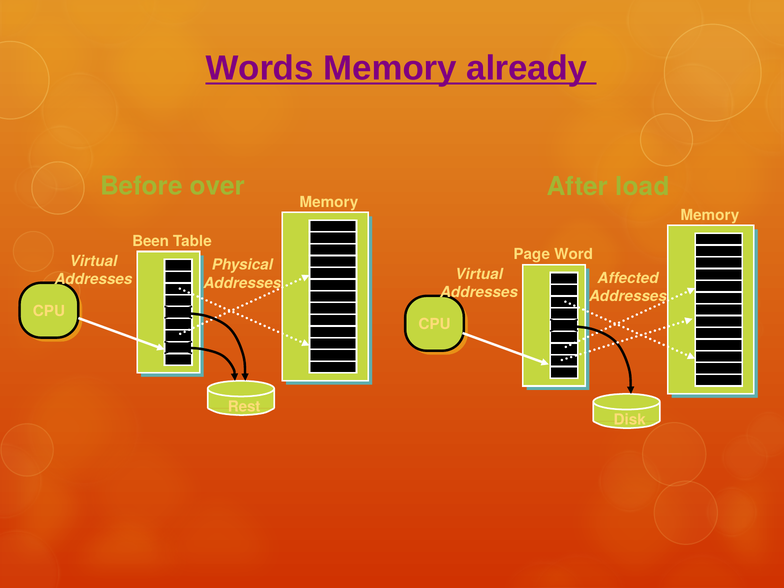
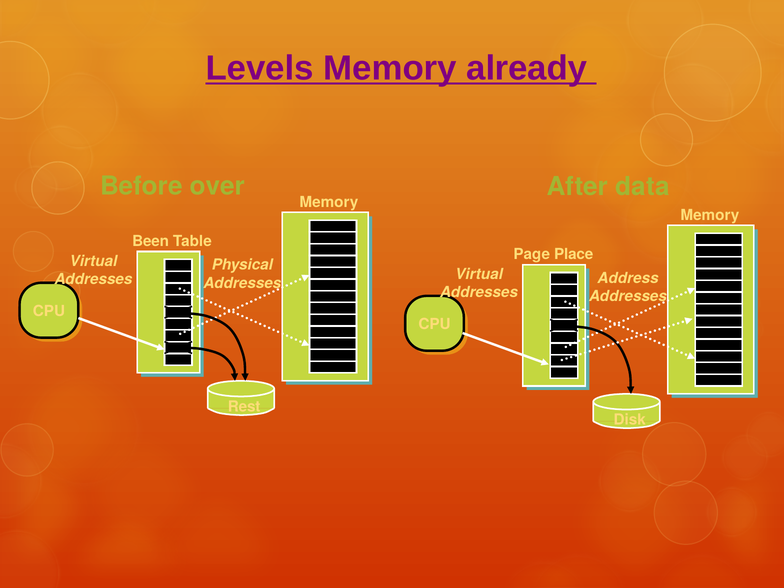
Words: Words -> Levels (260, 68)
load: load -> data (642, 187)
Word: Word -> Place (574, 254)
Affected: Affected -> Address (628, 278)
